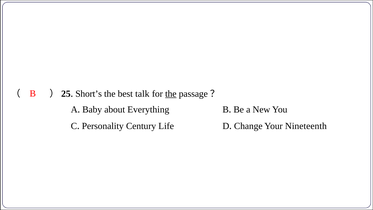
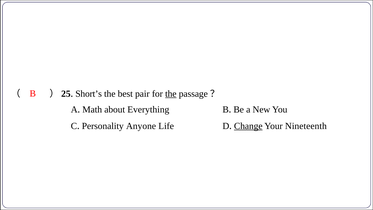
talk: talk -> pair (142, 94)
Baby: Baby -> Math (92, 109)
Century: Century -> Anyone (141, 126)
Change underline: none -> present (248, 126)
